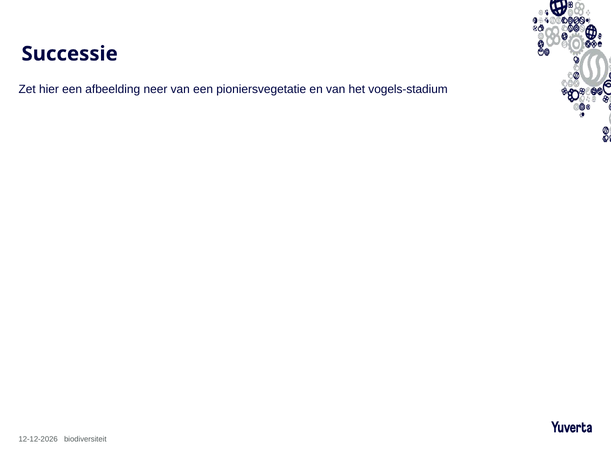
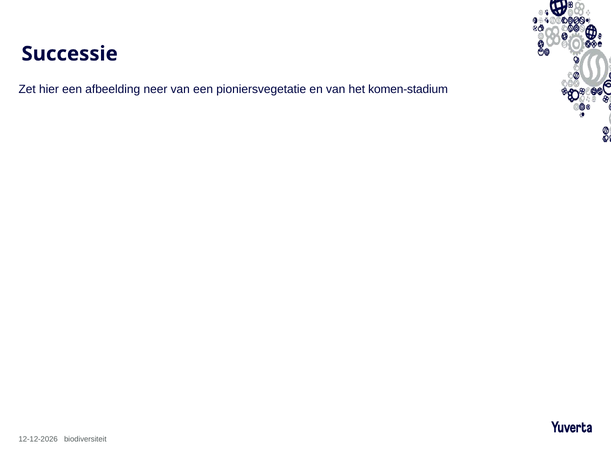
vogels-stadium: vogels-stadium -> komen-stadium (408, 89)
